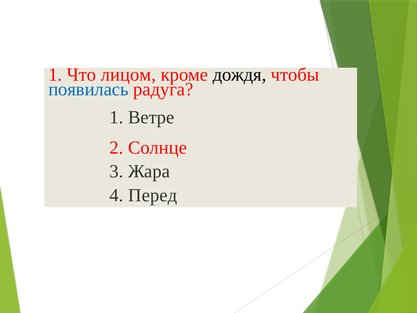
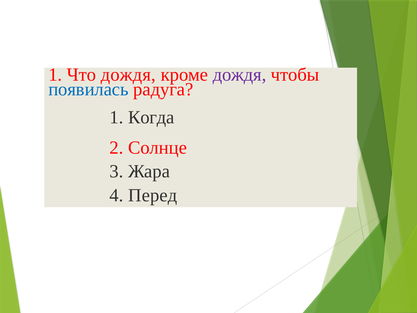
Что лицом: лицом -> дождя (128, 75)
дождя colour: black -> purple (240, 75)
Ветре: Ветре -> Когда (151, 117)
